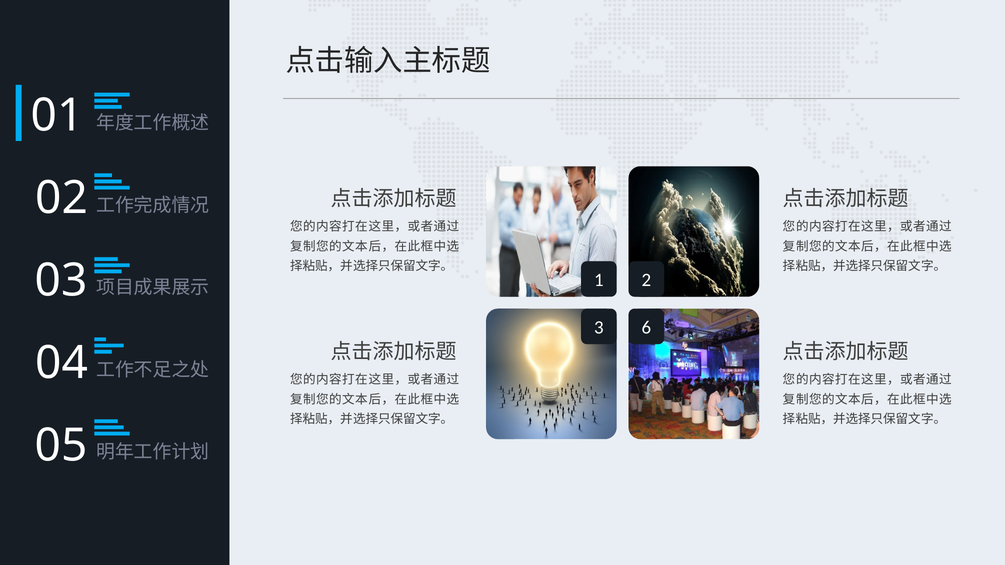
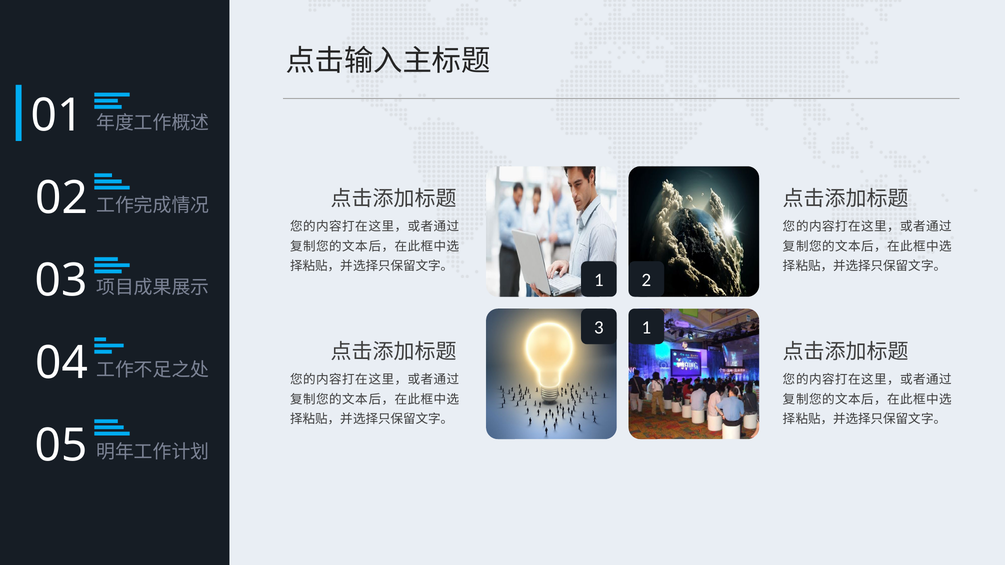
3 6: 6 -> 1 (646, 328)
